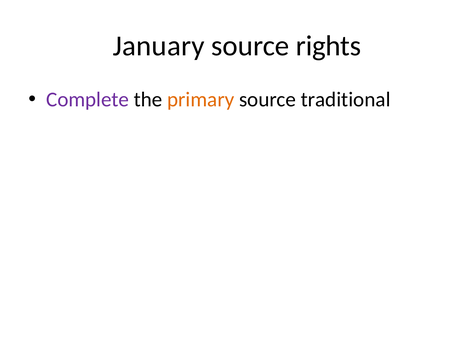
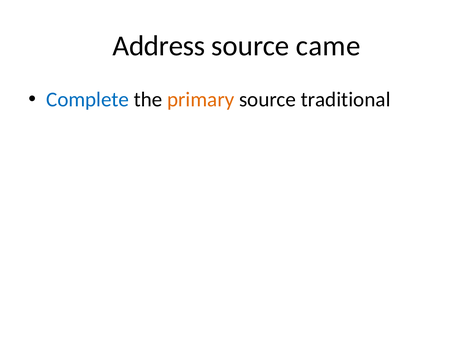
January: January -> Address (159, 46)
rights: rights -> came (328, 46)
Complete colour: purple -> blue (88, 99)
